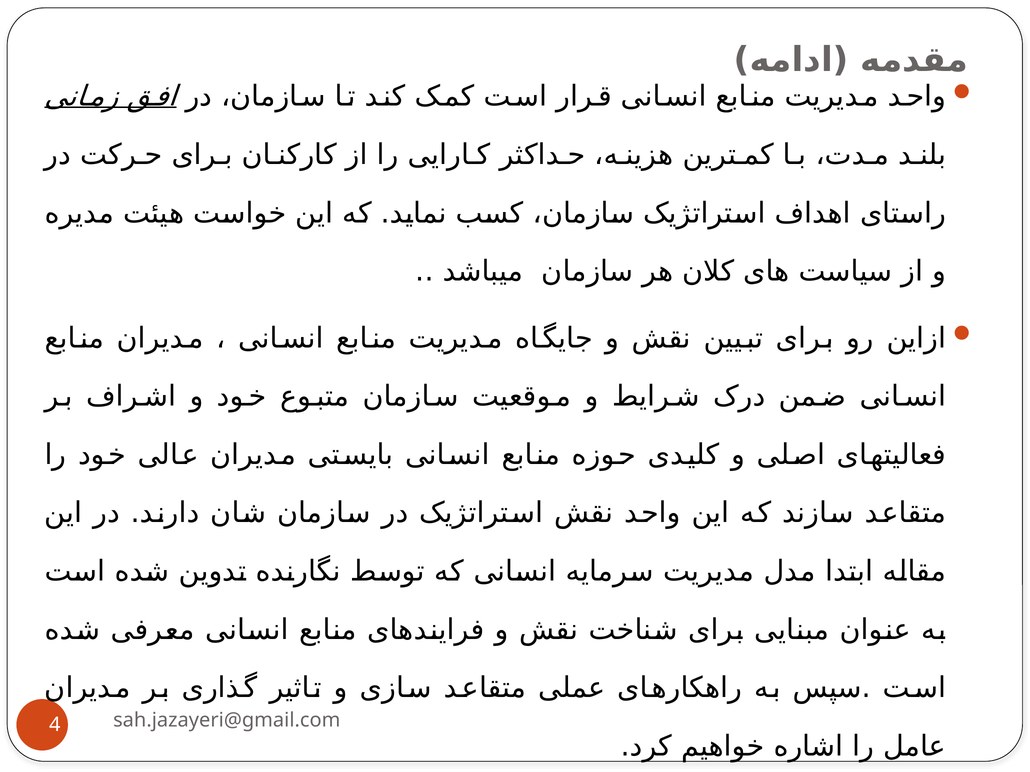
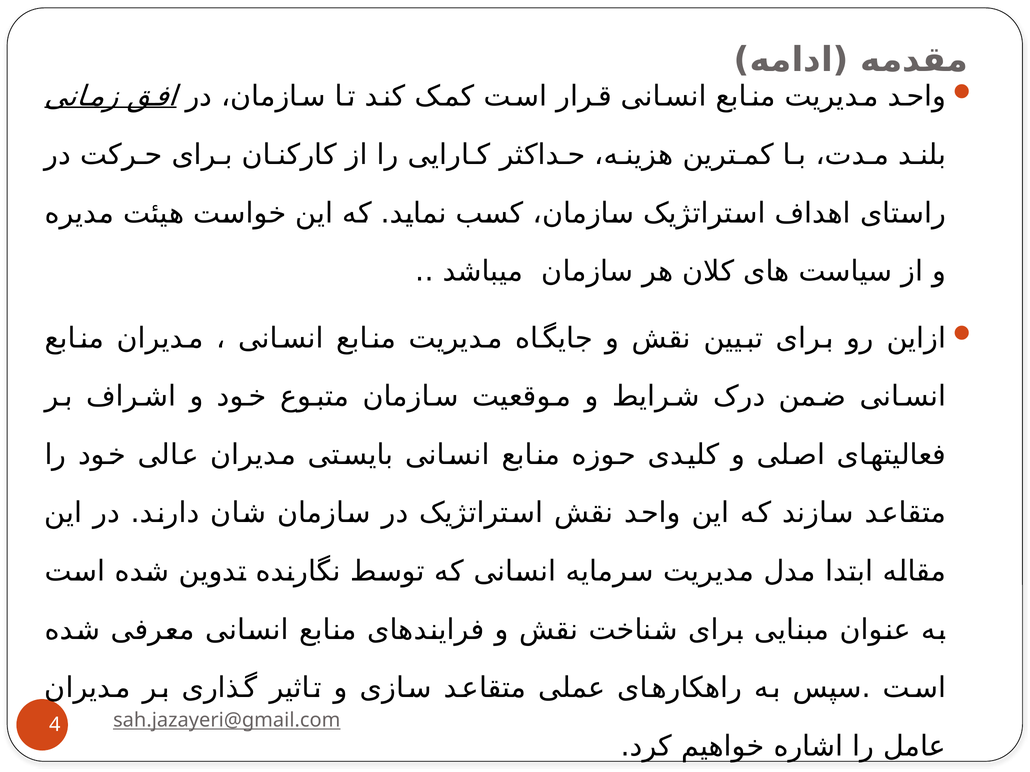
sah.jazayeri@gmail.com underline: none -> present (227, 721)
